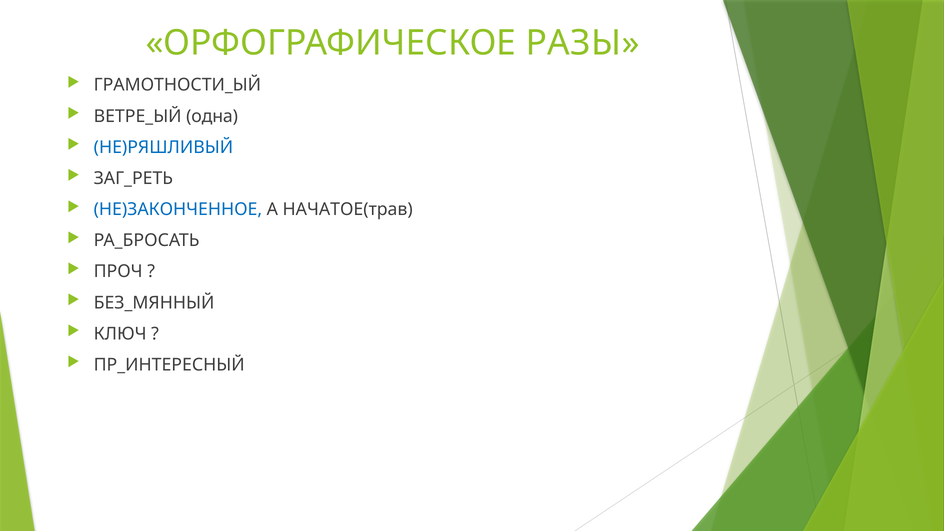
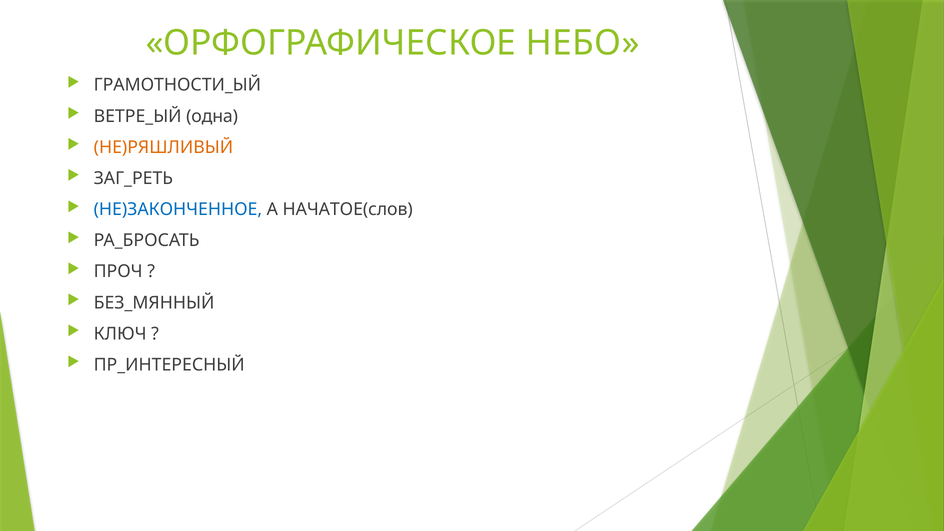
РАЗЫ: РАЗЫ -> НЕБО (583, 43)
НЕ)РЯШЛИВЫЙ colour: blue -> orange (163, 147)
НАЧАТОЕ(трав: НАЧАТОЕ(трав -> НАЧАТОЕ(слов (348, 209)
